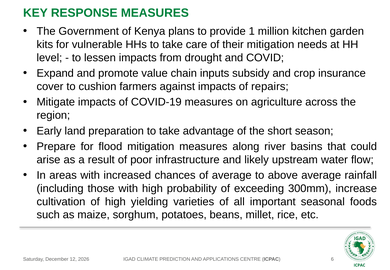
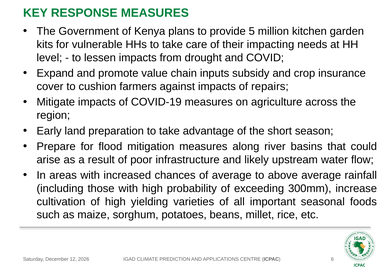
1: 1 -> 5 (252, 31)
their mitigation: mitigation -> impacting (270, 45)
